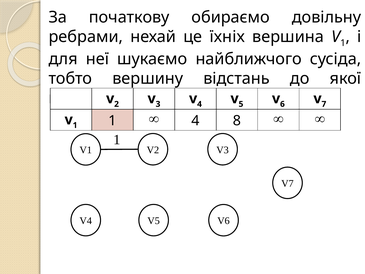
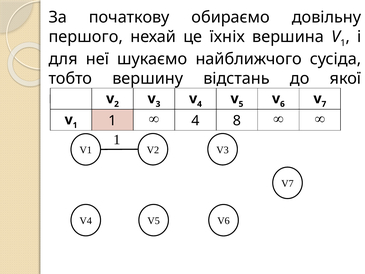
ребрами: ребрами -> першого (86, 37)
